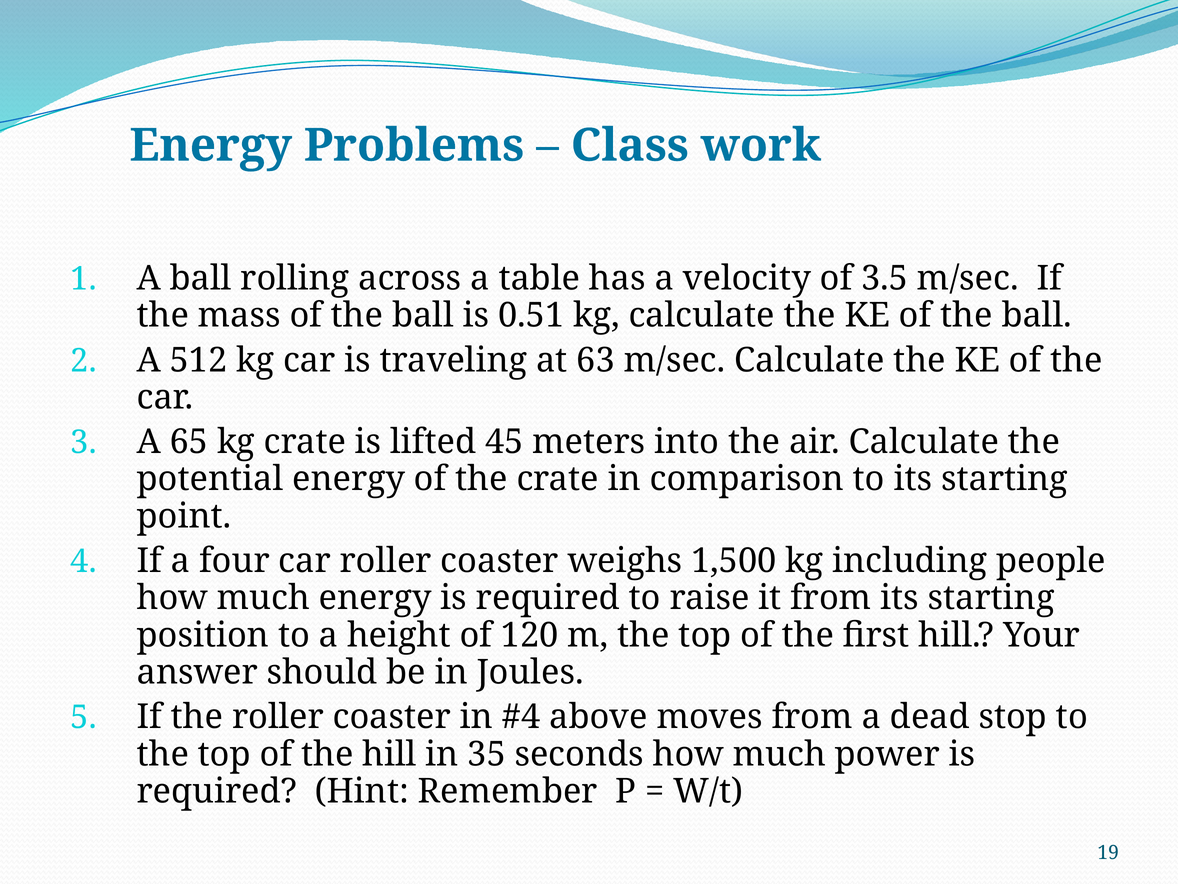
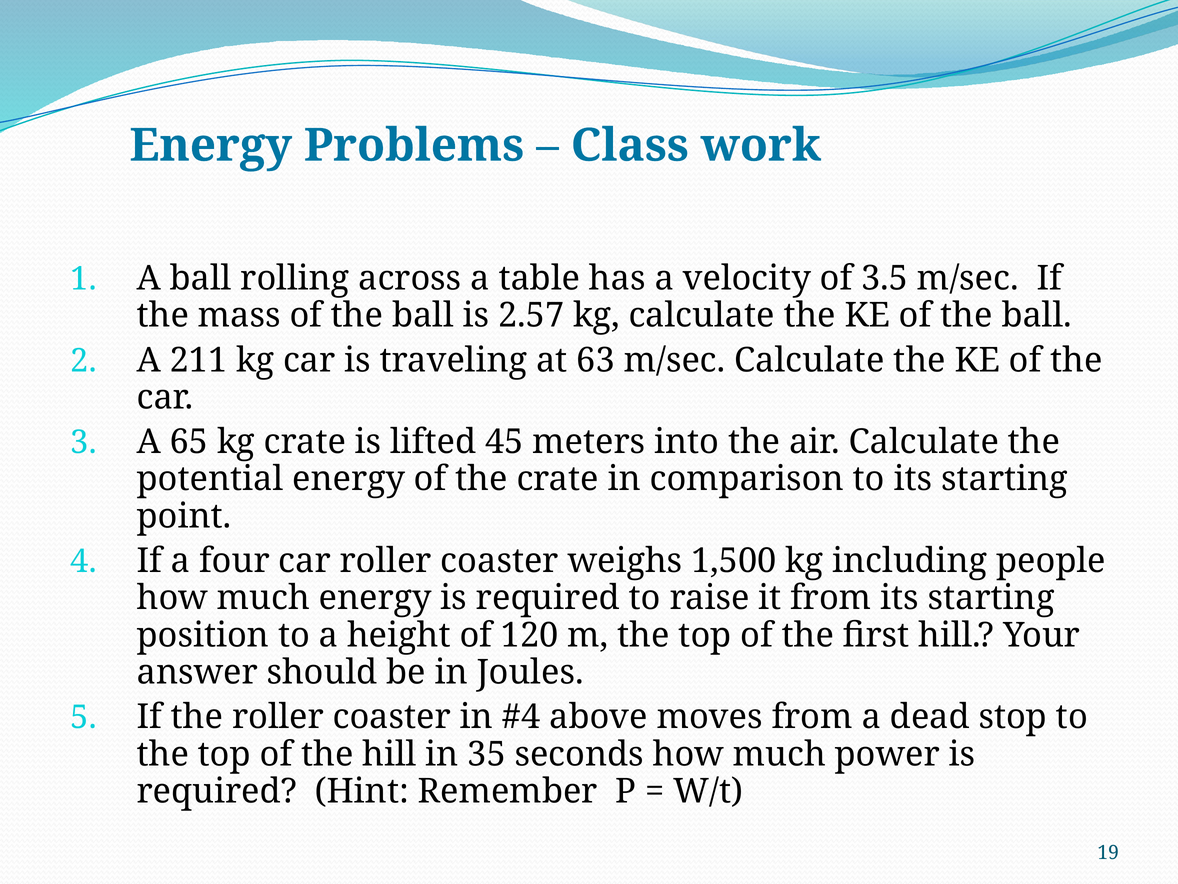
0.51: 0.51 -> 2.57 (531, 315)
512: 512 -> 211 (199, 360)
